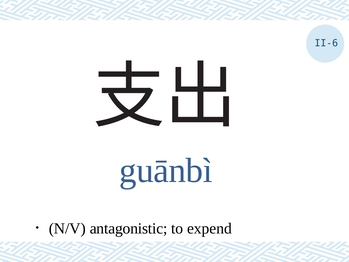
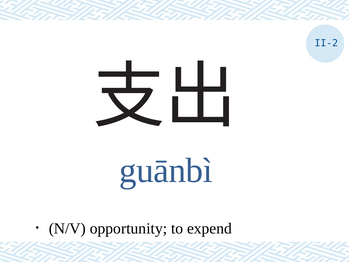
II-6: II-6 -> II-2 (326, 43)
antagonistic: antagonistic -> opportunity (128, 228)
